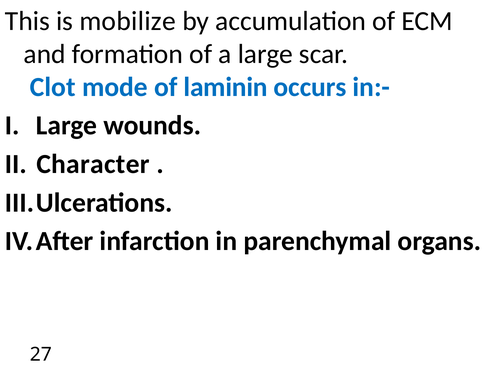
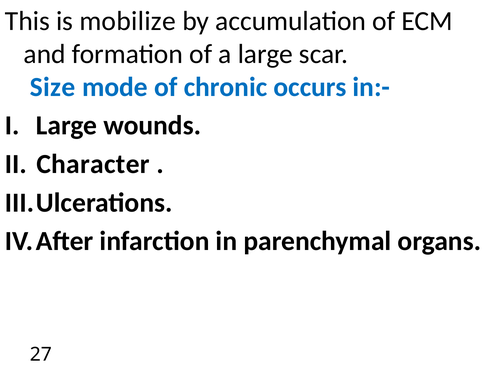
Clot: Clot -> Size (53, 87)
laminin: laminin -> chronic (225, 87)
